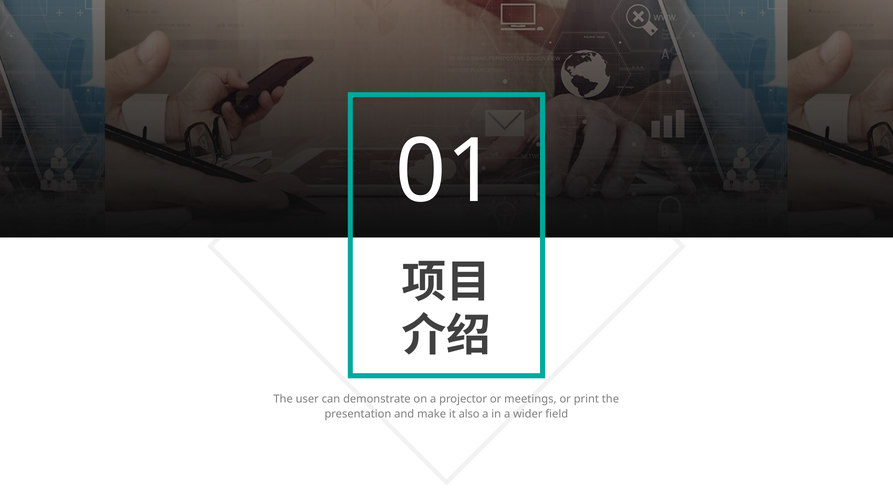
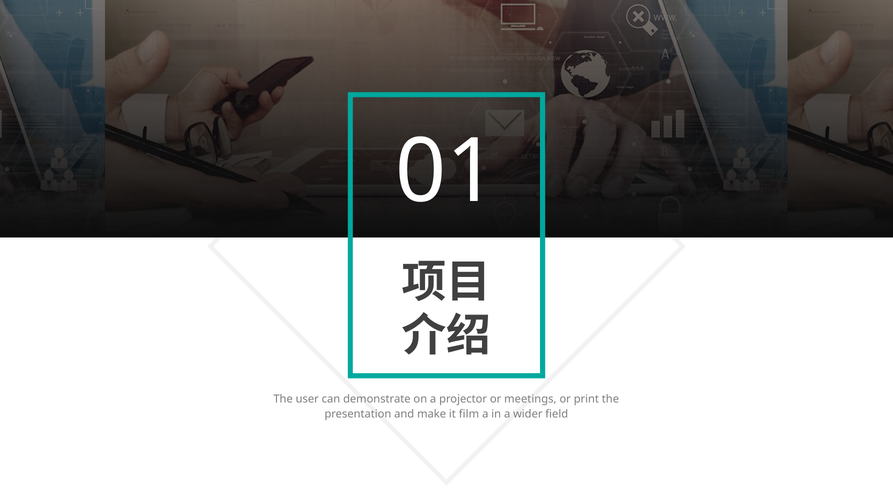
also: also -> film (469, 415)
